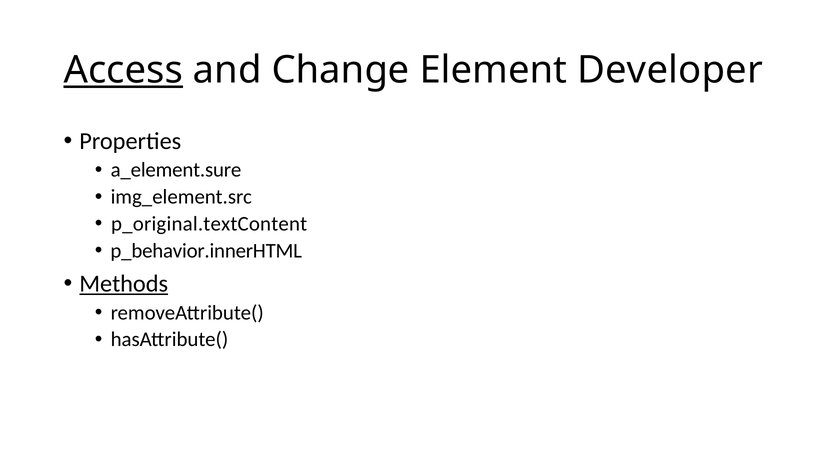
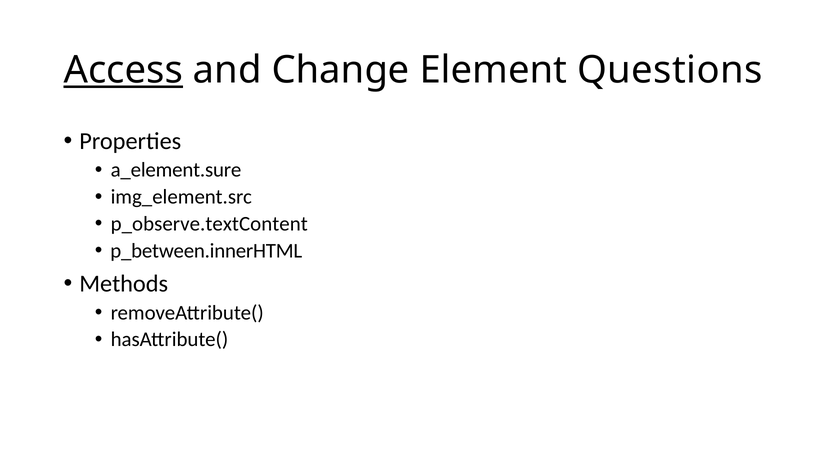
Developer: Developer -> Questions (670, 70)
p_original.textContent: p_original.textContent -> p_observe.textContent (209, 224)
p_behavior.innerHTML: p_behavior.innerHTML -> p_between.innerHTML (206, 251)
Methods underline: present -> none (124, 284)
